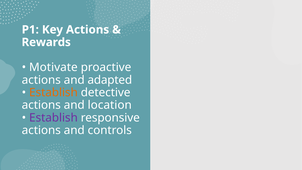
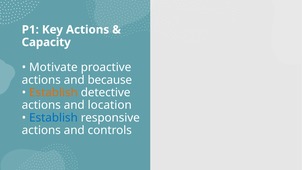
Rewards: Rewards -> Capacity (46, 42)
adapted: adapted -> because (110, 80)
Establish colour: purple -> blue (53, 118)
